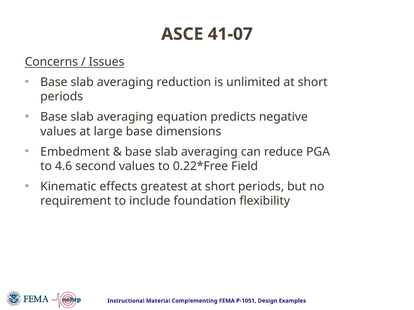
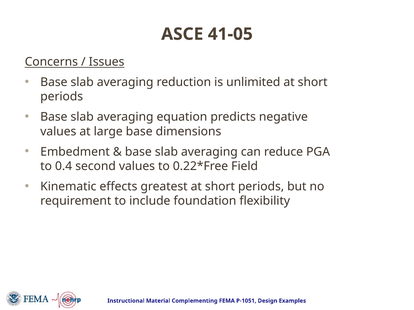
41-07: 41-07 -> 41-05 (230, 34)
4.6: 4.6 -> 0.4 (64, 166)
